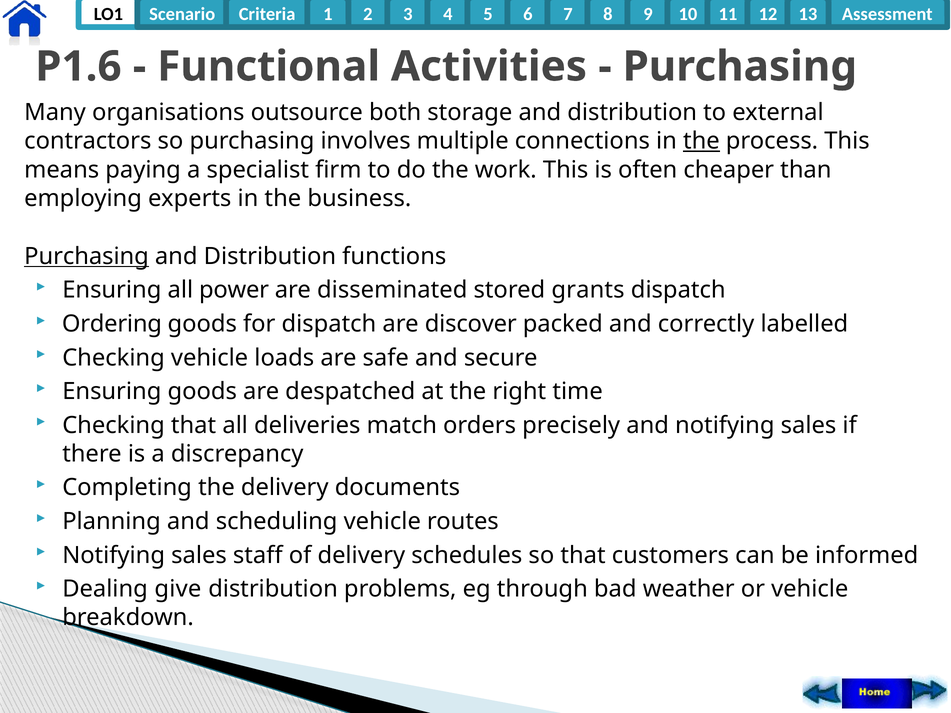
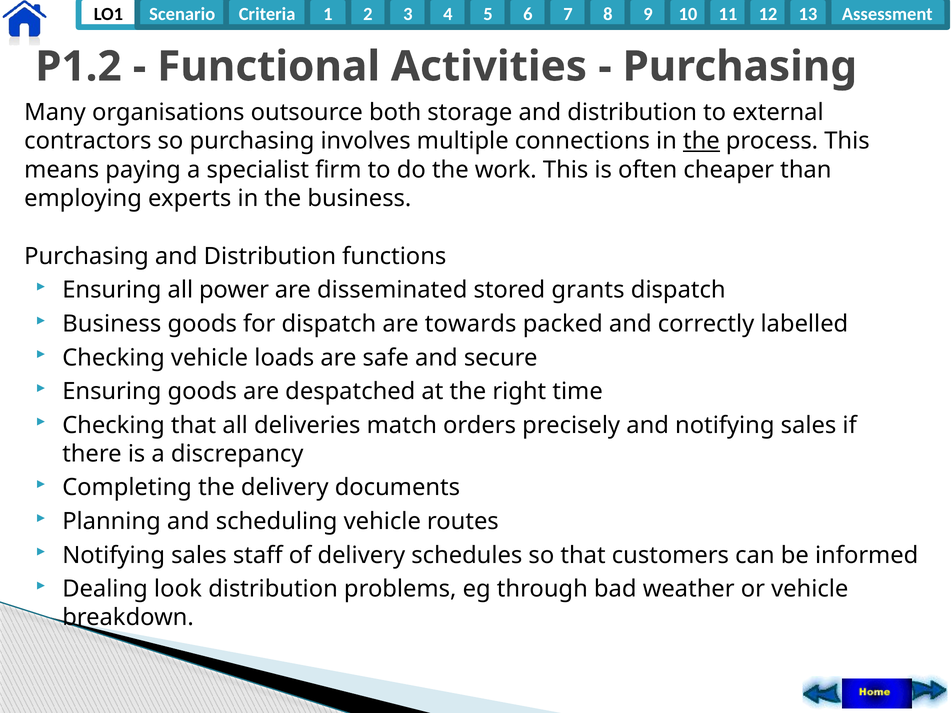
P1.6: P1.6 -> P1.2 (78, 67)
Purchasing underline: present -> none (87, 256)
Ordering: Ordering -> Business (112, 324)
discover: discover -> towards (471, 324)
give: give -> look (178, 589)
